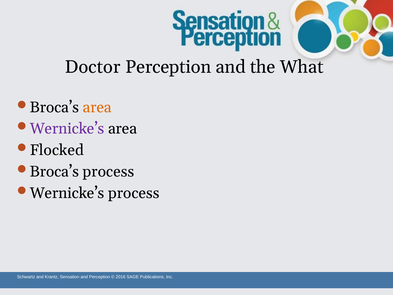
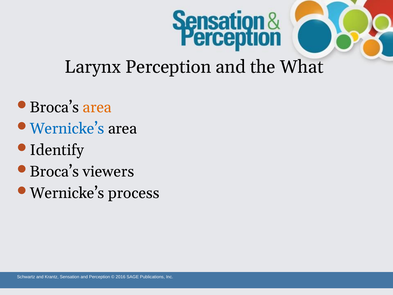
Doctor: Doctor -> Larynx (93, 67)
Wernicke’s colour: purple -> blue (67, 129)
Flocked: Flocked -> Identify (57, 150)
Broca’s process: process -> viewers (108, 171)
